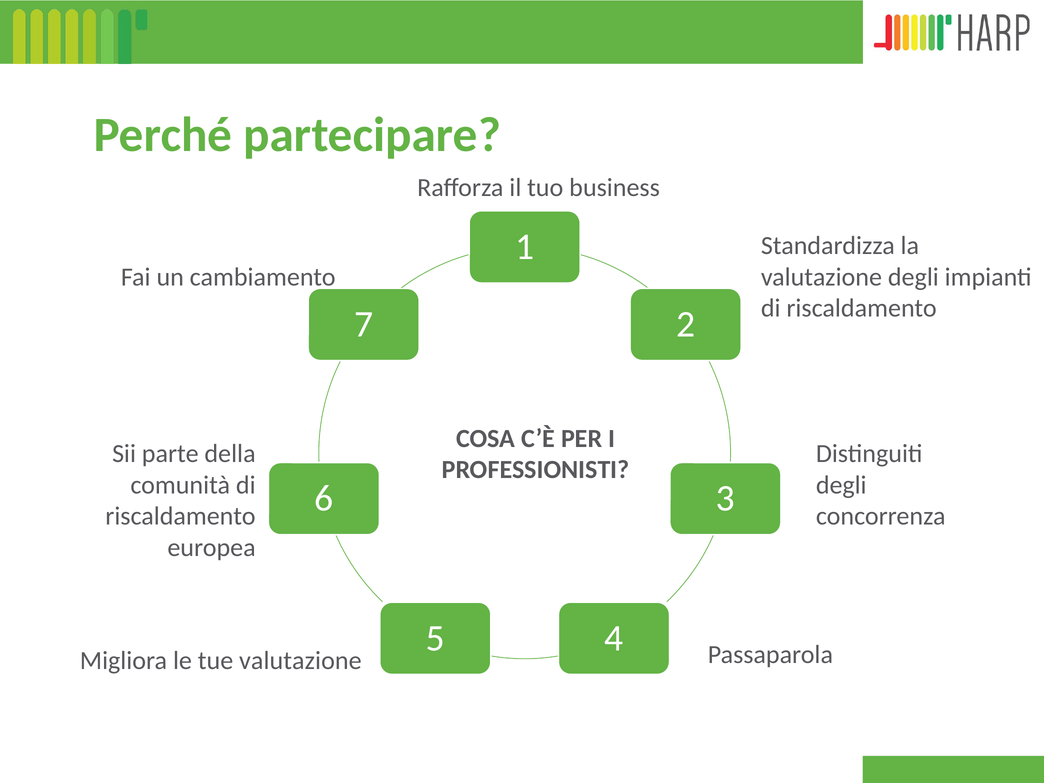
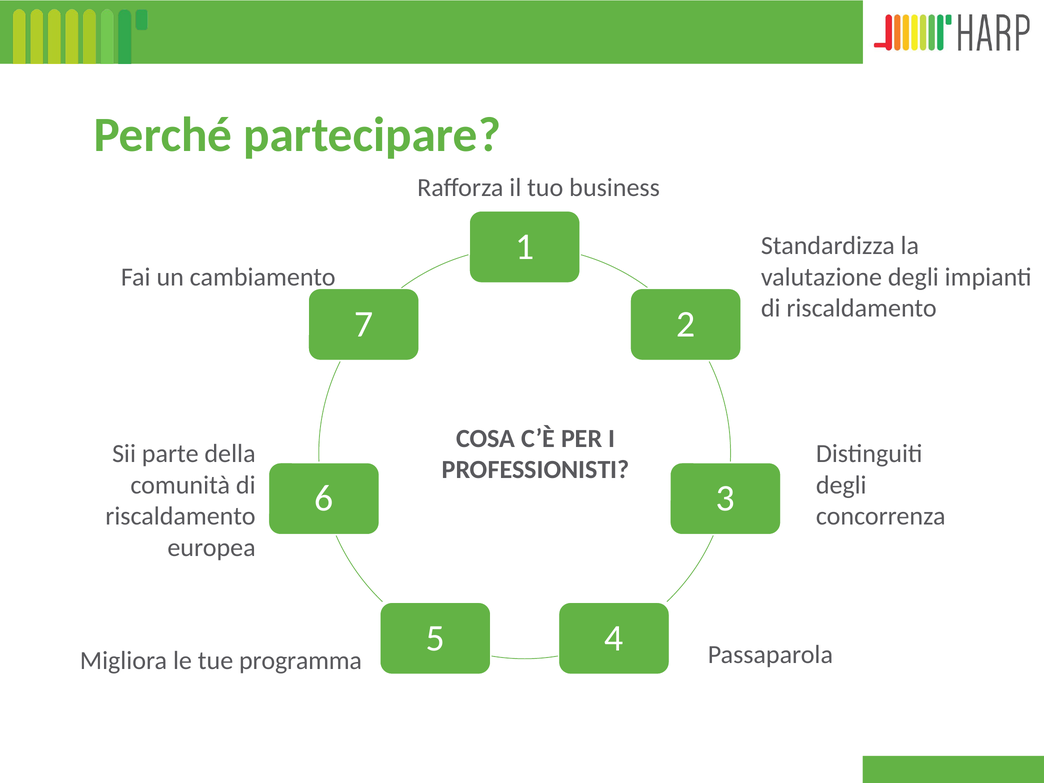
tue valutazione: valutazione -> programma (301, 661)
